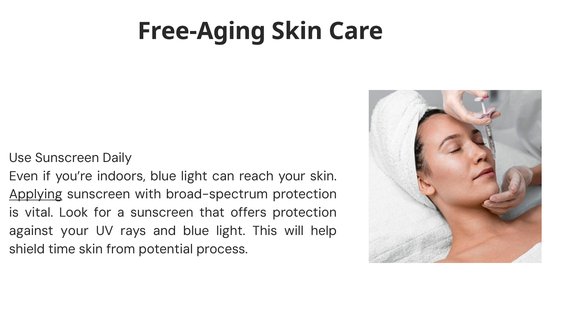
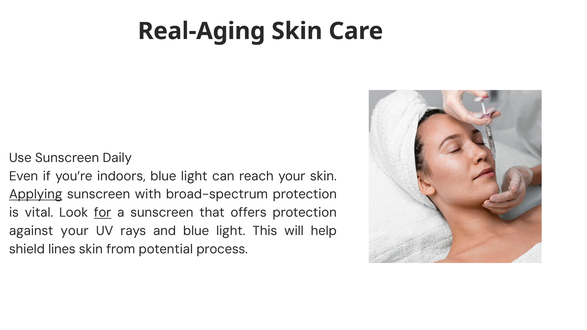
Free-Aging: Free-Aging -> Real-Aging (202, 31)
for underline: none -> present (103, 213)
time: time -> lines (62, 249)
